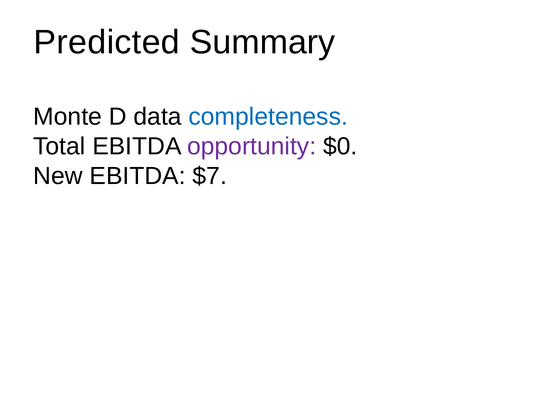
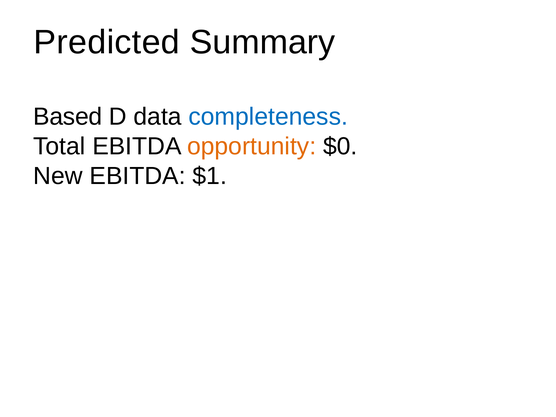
Monte: Monte -> Based (68, 117)
opportunity colour: purple -> orange (252, 146)
$7: $7 -> $1 (210, 176)
